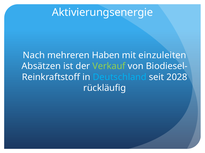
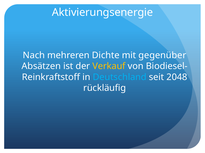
Haben: Haben -> Dichte (106, 56)
einzuleiten: einzuleiten -> gegenüber (162, 56)
Verkauf colour: light green -> yellow (109, 66)
2028: 2028 -> 2048 (177, 77)
